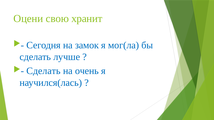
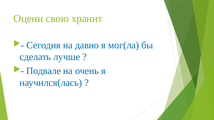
замок: замок -> давно (87, 45)
Сделать: Сделать -> Подвале (44, 71)
